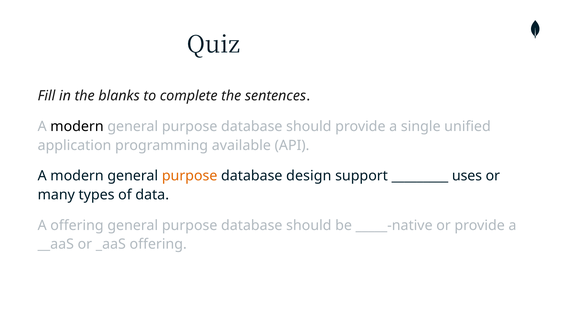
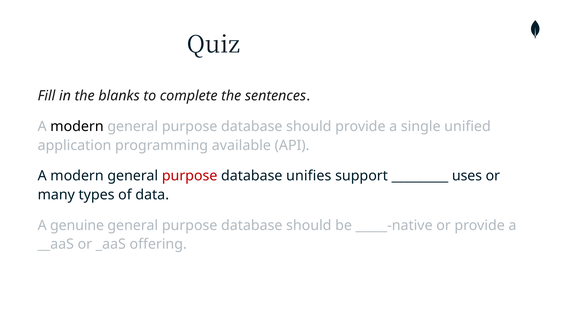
purpose colour: orange -> red (190, 176)
design: design -> unifies (309, 176)
A offering: offering -> genuine (77, 225)
